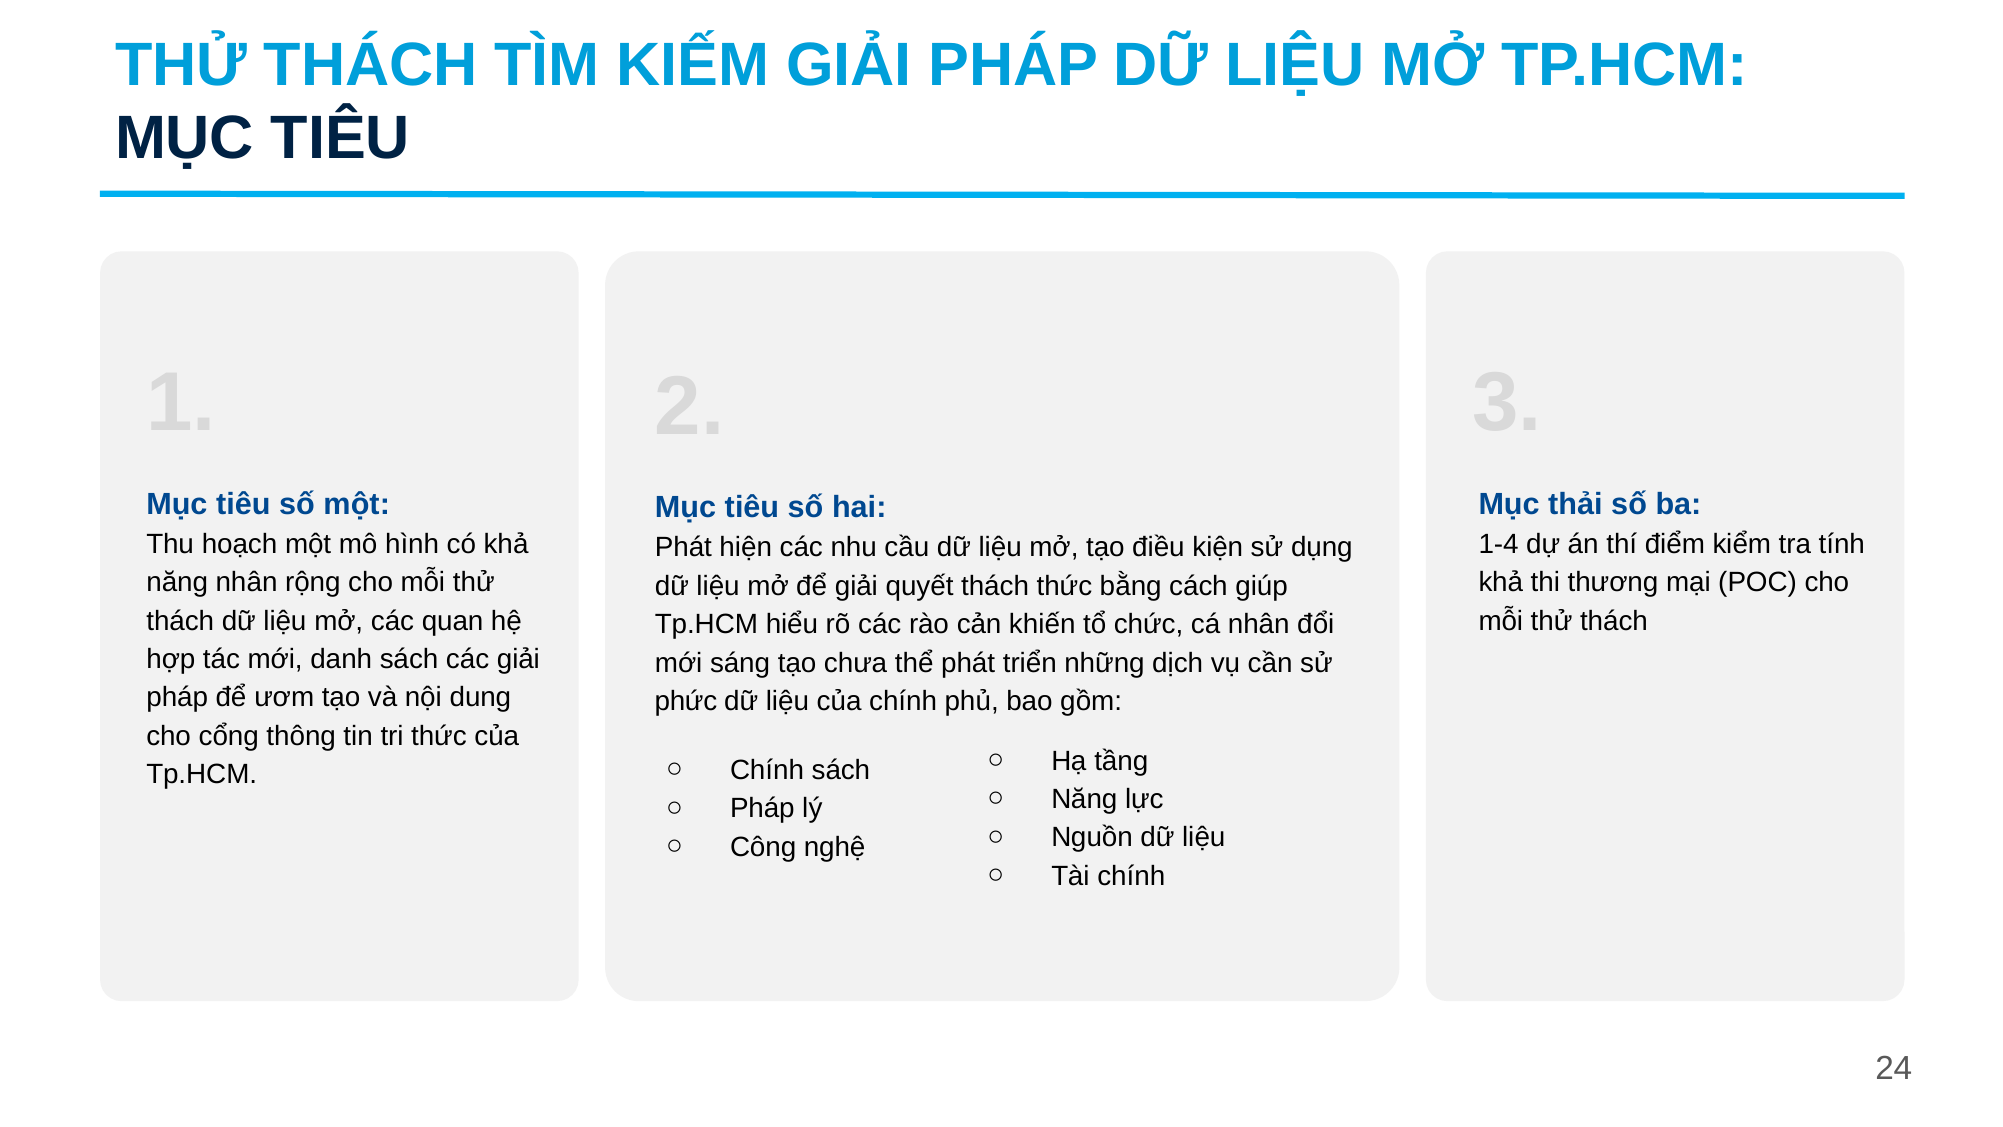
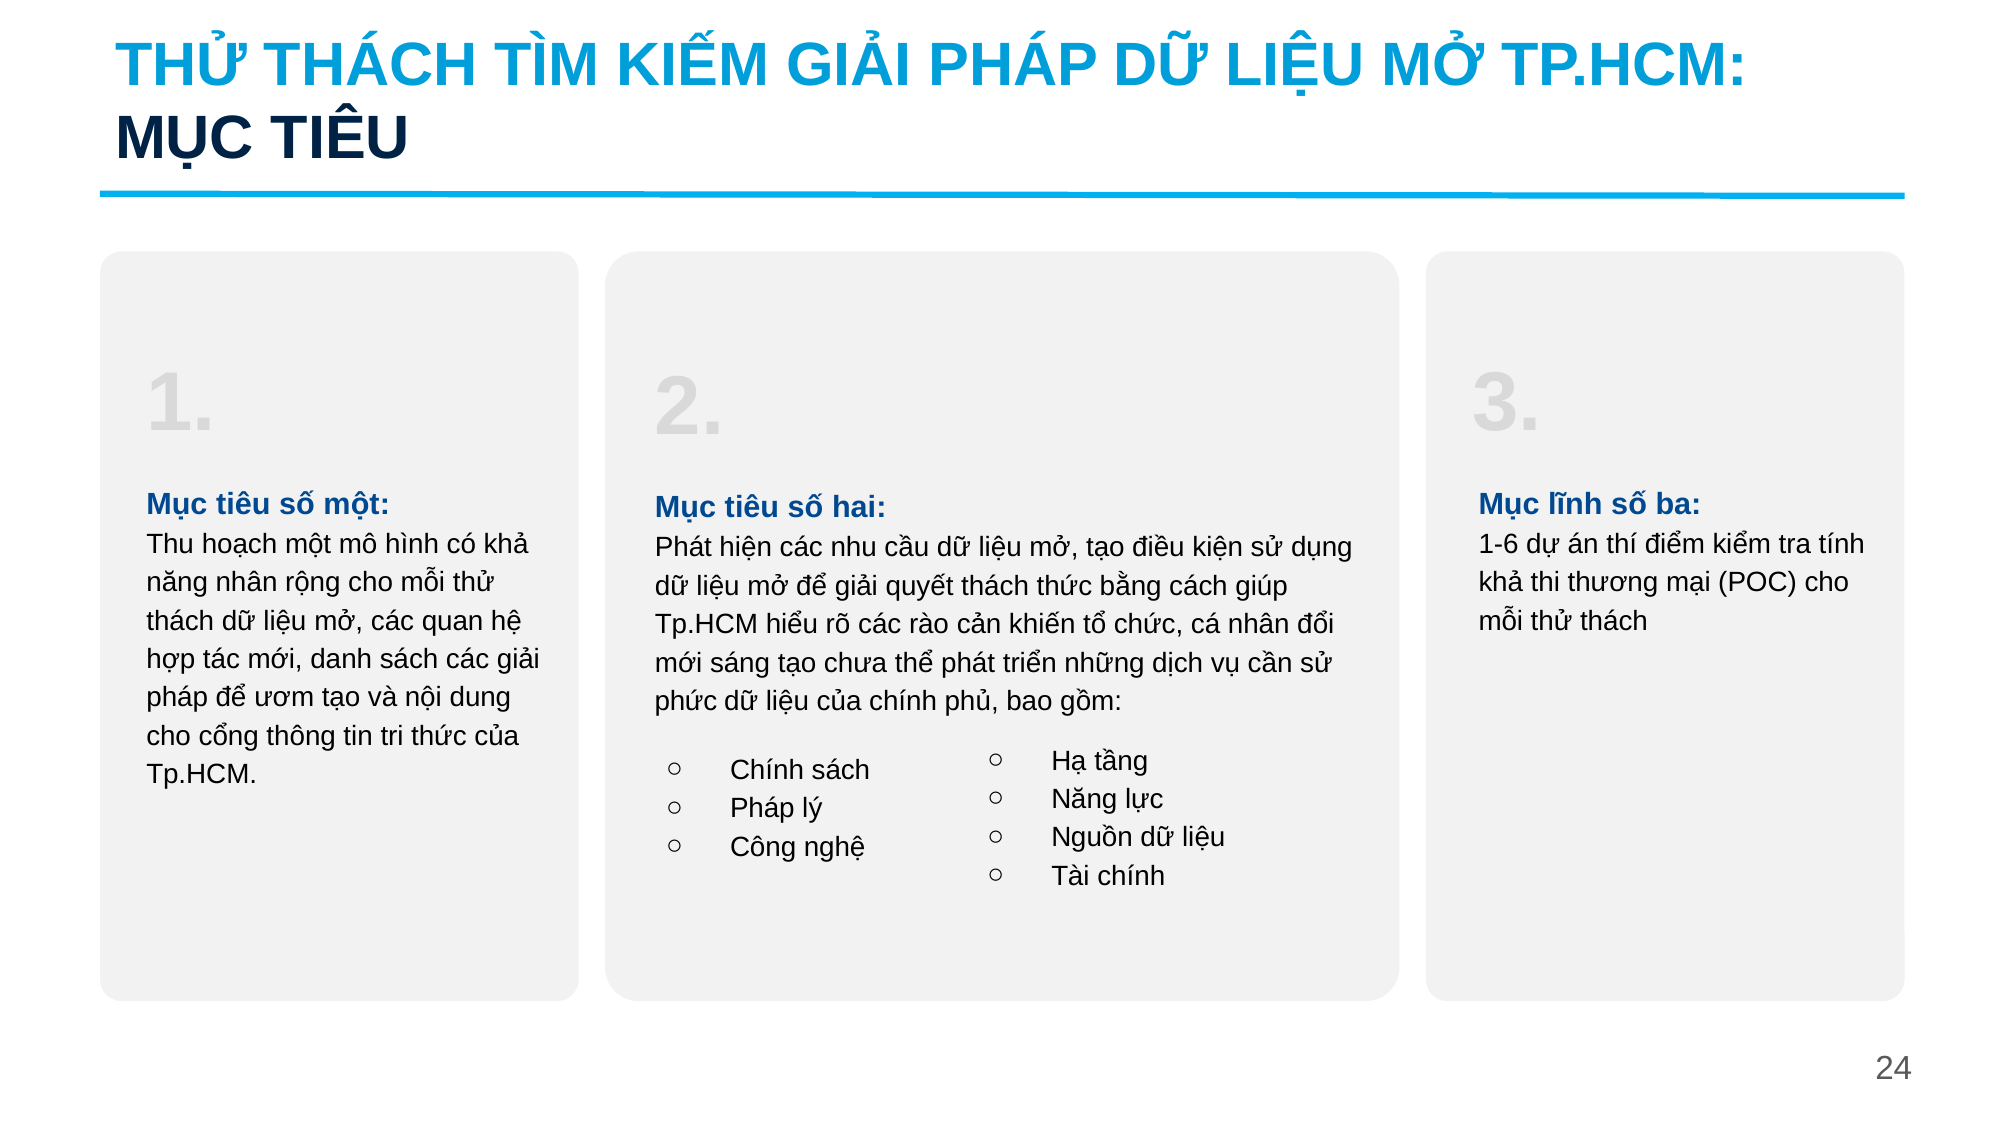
thải: thải -> lĩnh (1575, 504)
1-4: 1-4 -> 1-6 (1499, 544)
